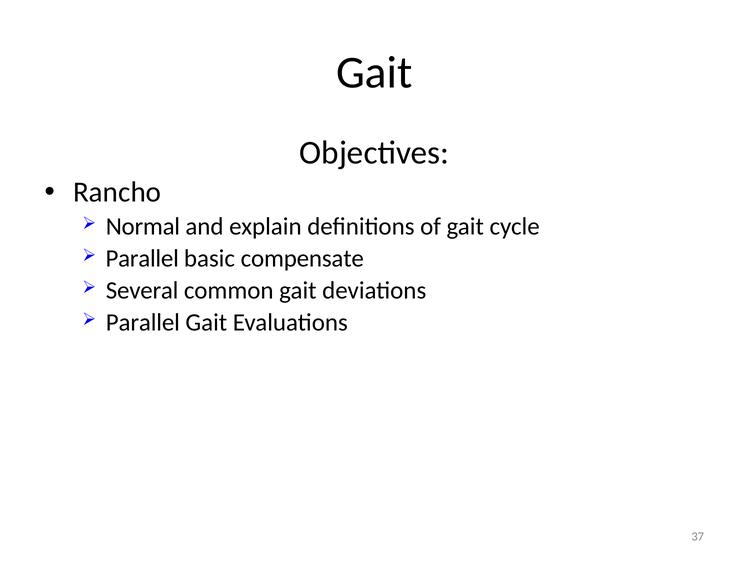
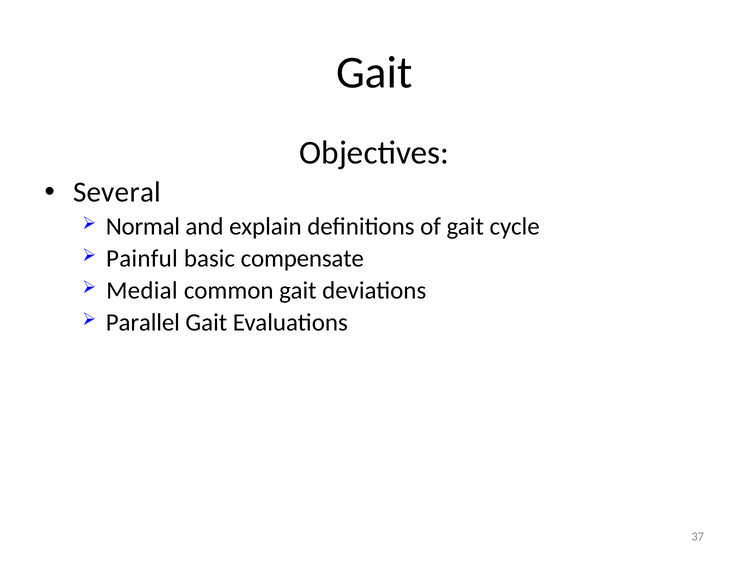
Rancho: Rancho -> Several (117, 192)
Parallel: Parallel -> Painful (142, 258)
Several: Several -> Medial (142, 290)
